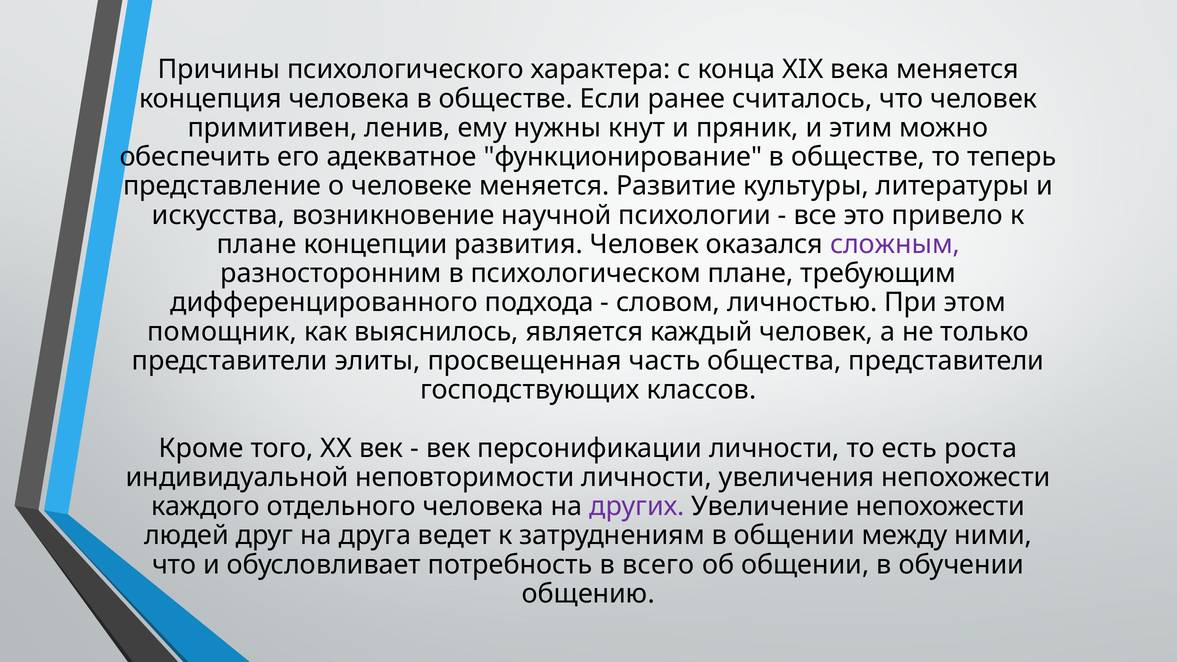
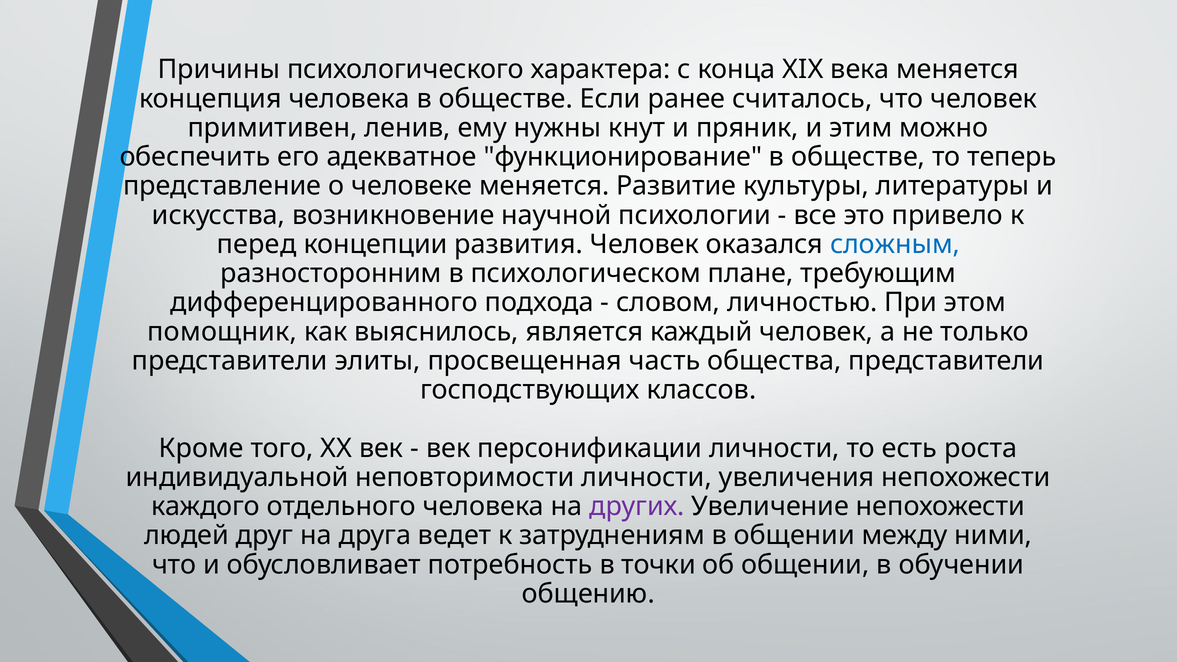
плане: плане -> перед (257, 244)
сложным colour: purple -> blue (895, 244)
всего: всего -> точки (659, 565)
